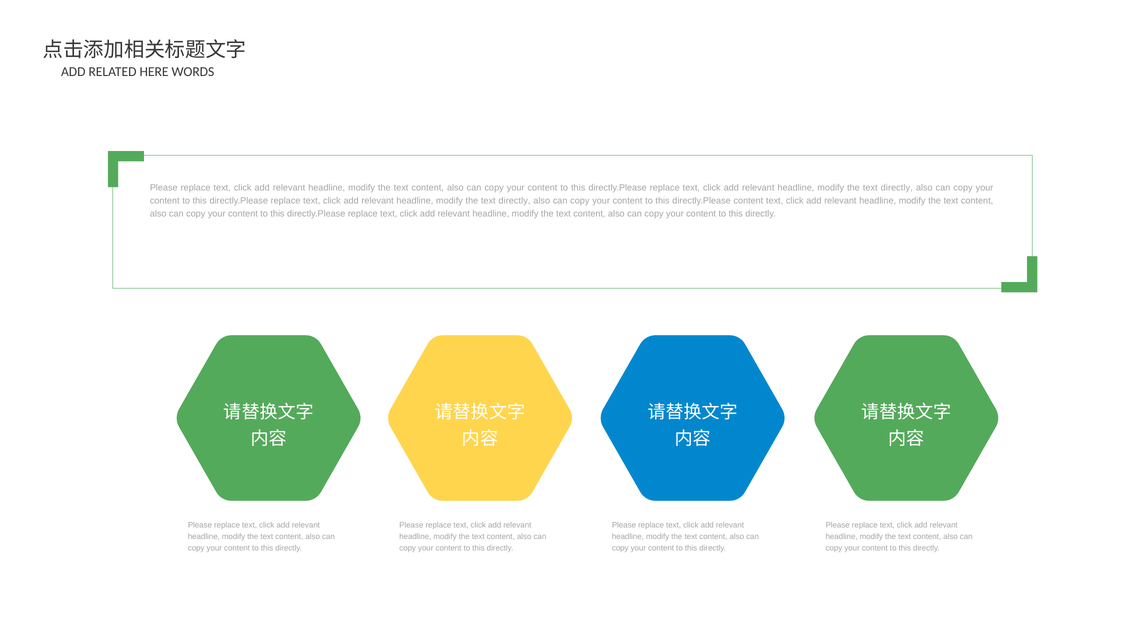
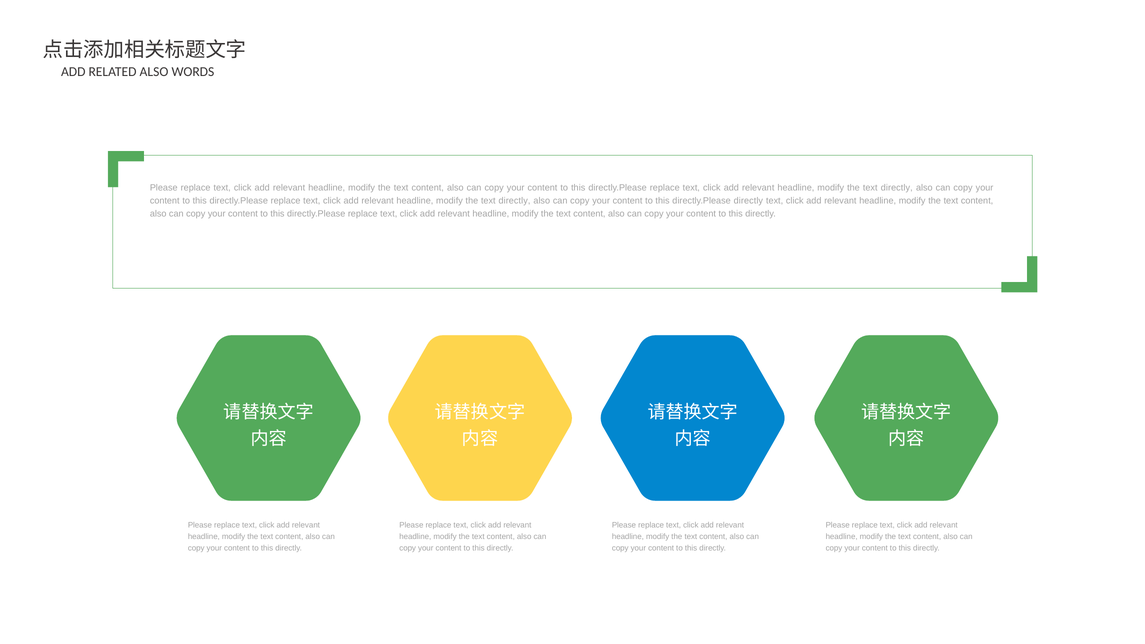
RELATED HERE: HERE -> ALSO (154, 72)
directly.Please content: content -> directly (748, 201)
